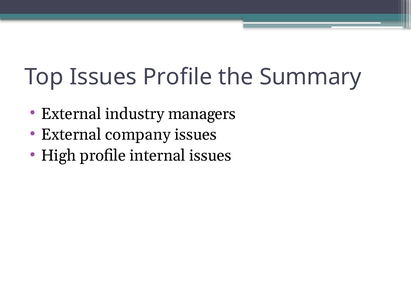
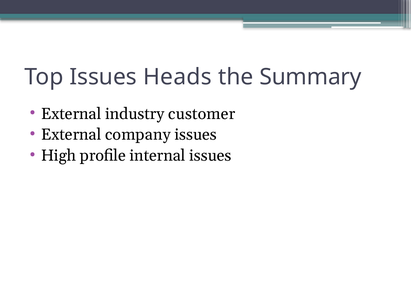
Issues Profile: Profile -> Heads (177, 77)
managers: managers -> customer (202, 114)
